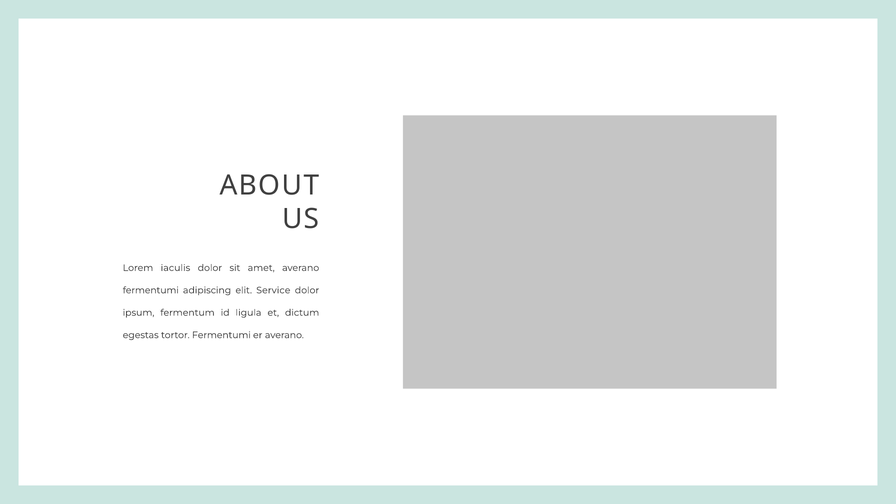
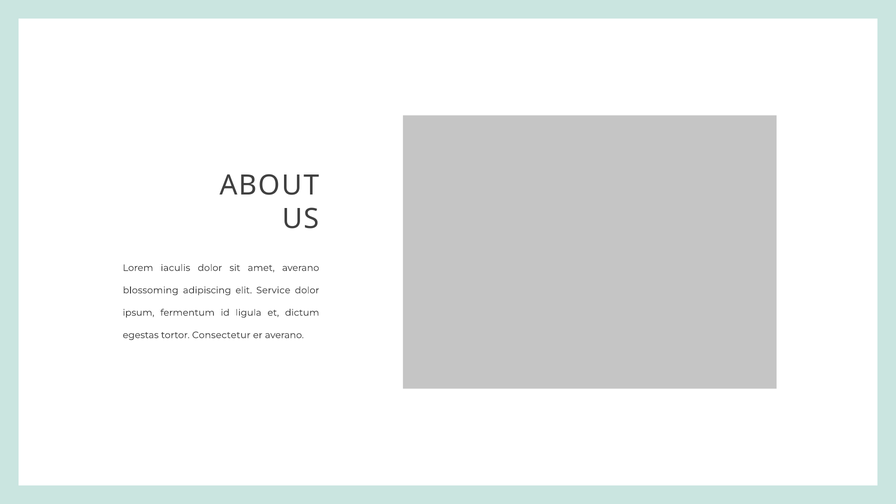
fermentumi: fermentumi -> blossoming (151, 290)
tortor Fermentumi: Fermentumi -> Consectetur (221, 335)
